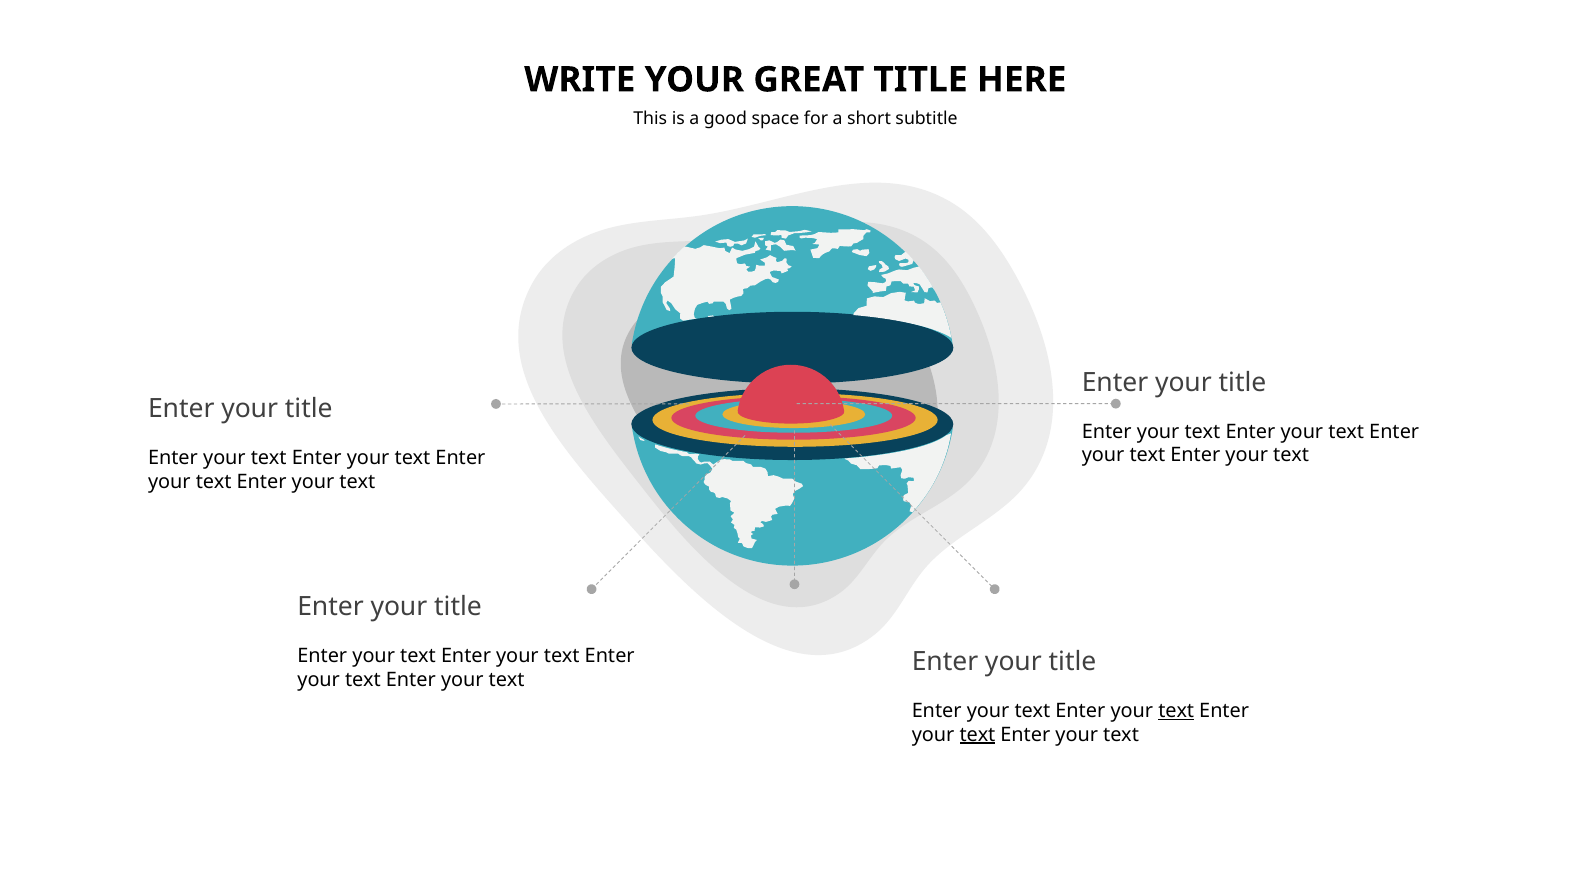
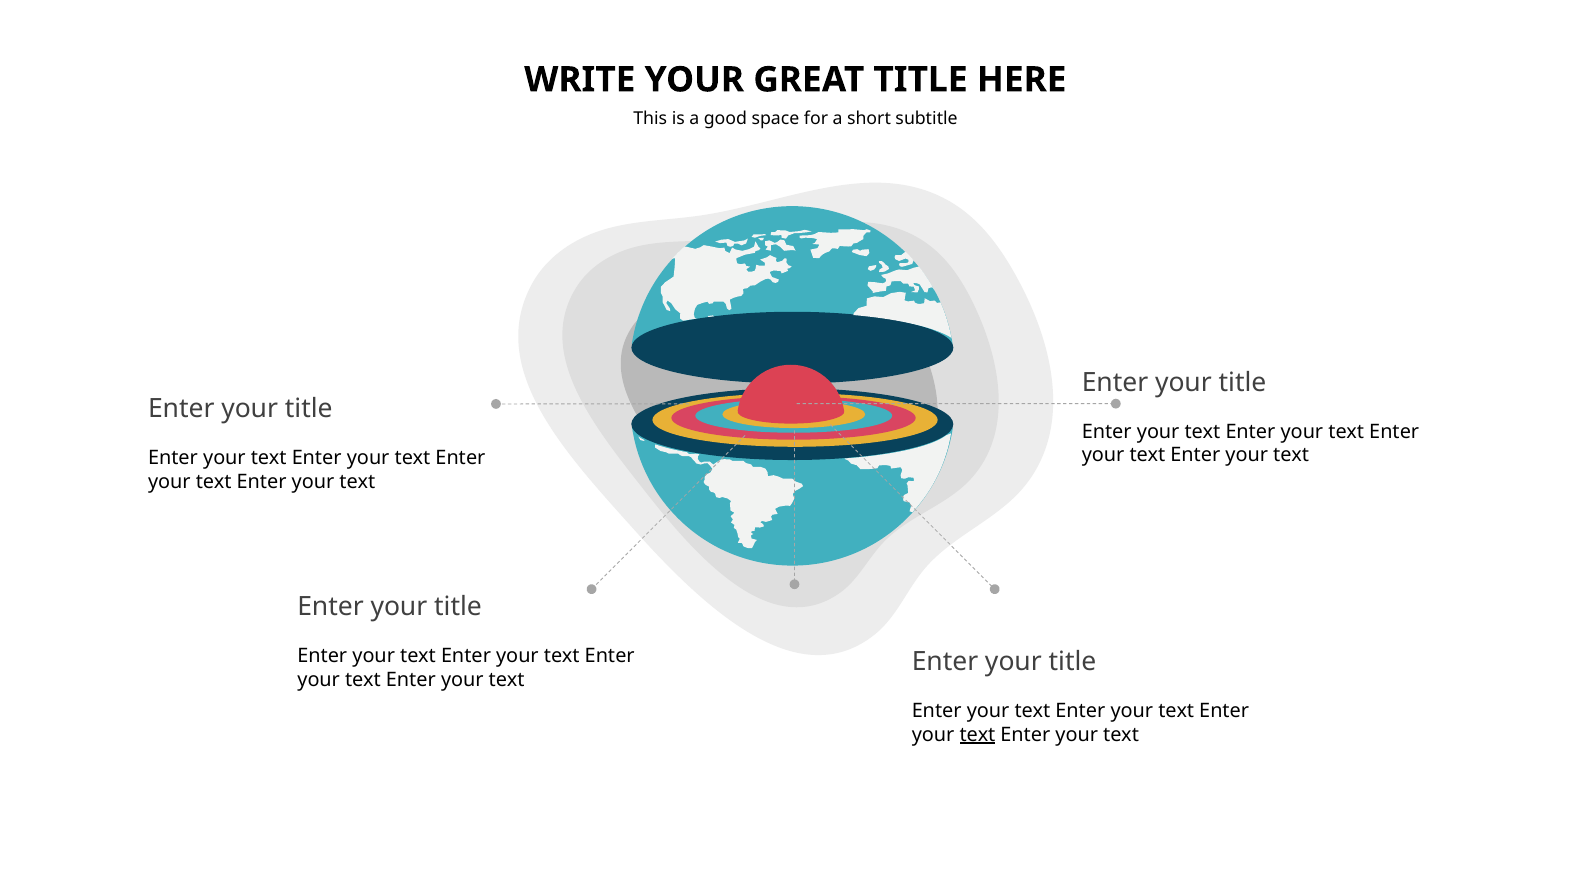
text underline: present -> none (1176, 710)
